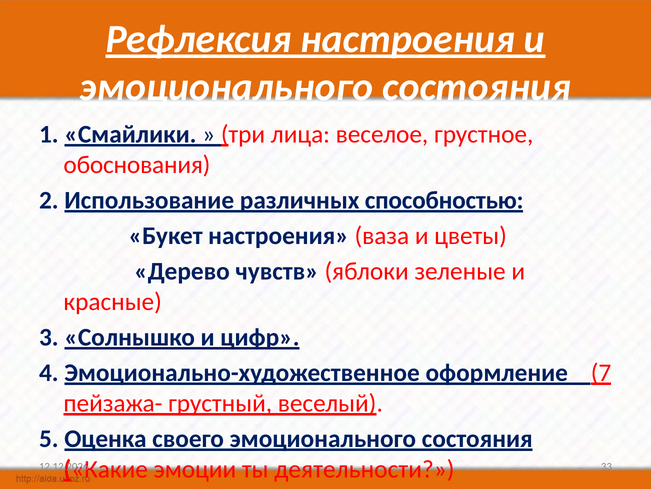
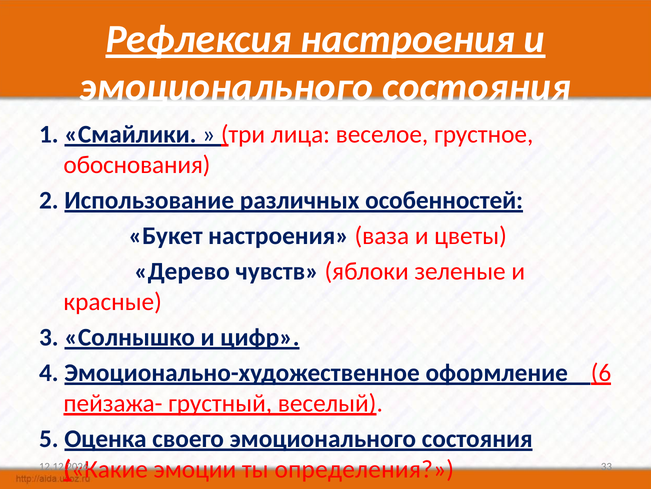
способностью: способностью -> особенностей (444, 200)
7: 7 -> 6 (601, 372)
деятельности: деятельности -> определения (364, 469)
